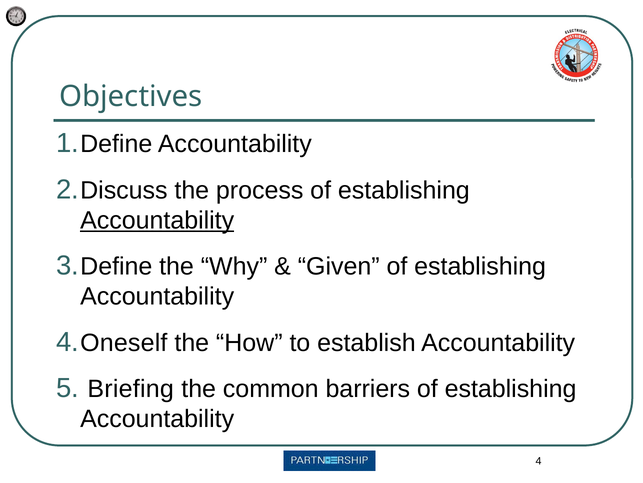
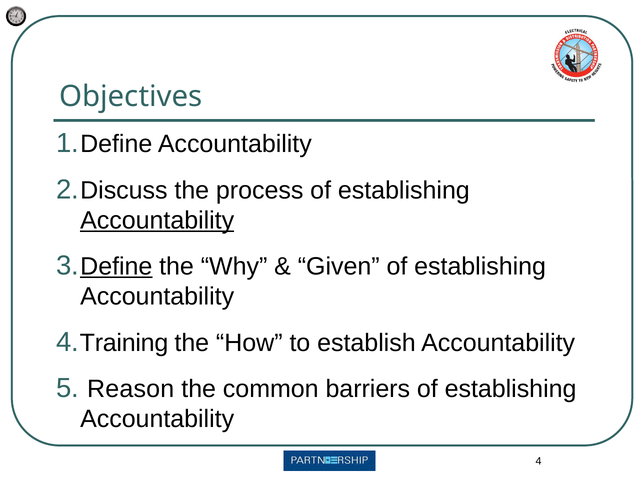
Define underline: none -> present (116, 266)
Oneself: Oneself -> Training (124, 342)
Briefing: Briefing -> Reason (131, 388)
